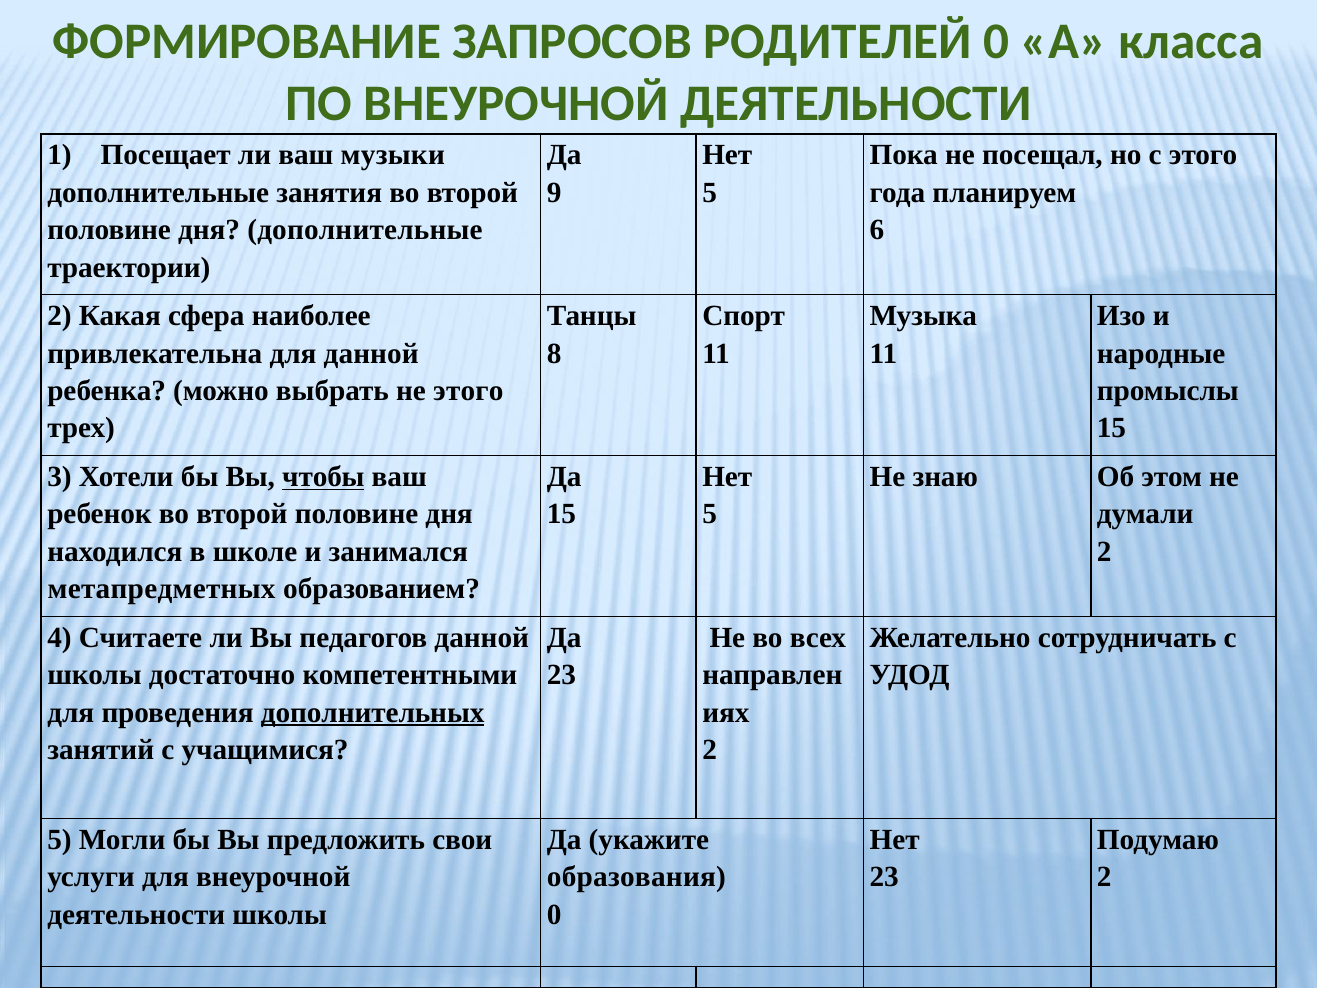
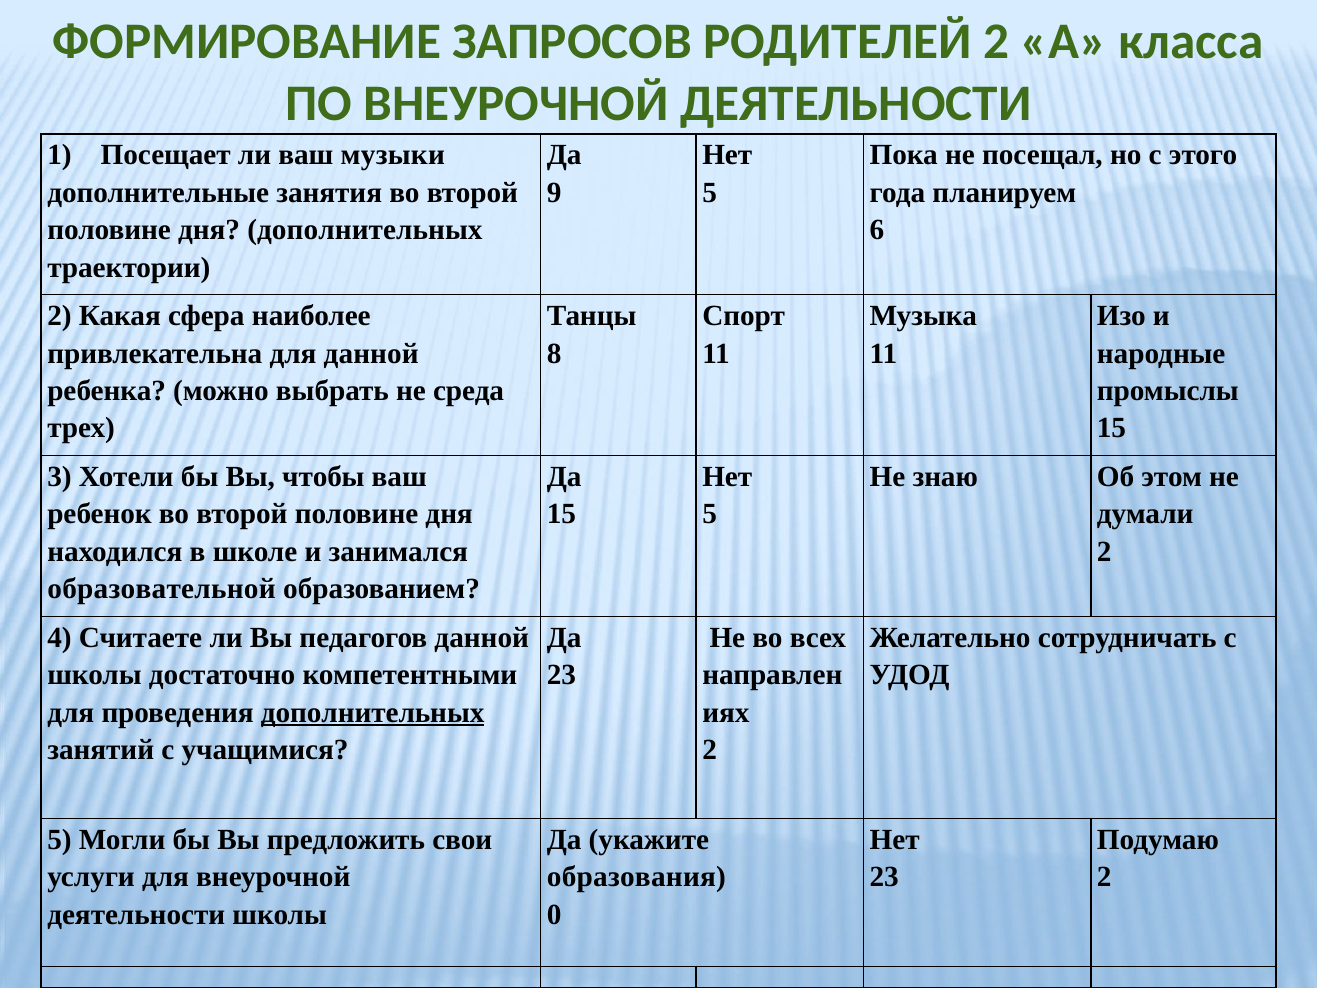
РОДИТЕЛЕЙ 0: 0 -> 2 (996, 42)
дня дополнительные: дополнительные -> дополнительных (365, 230)
не этого: этого -> среда (469, 391)
чтобы underline: present -> none (323, 477)
метапредметных: метапредметных -> образовательной (162, 589)
